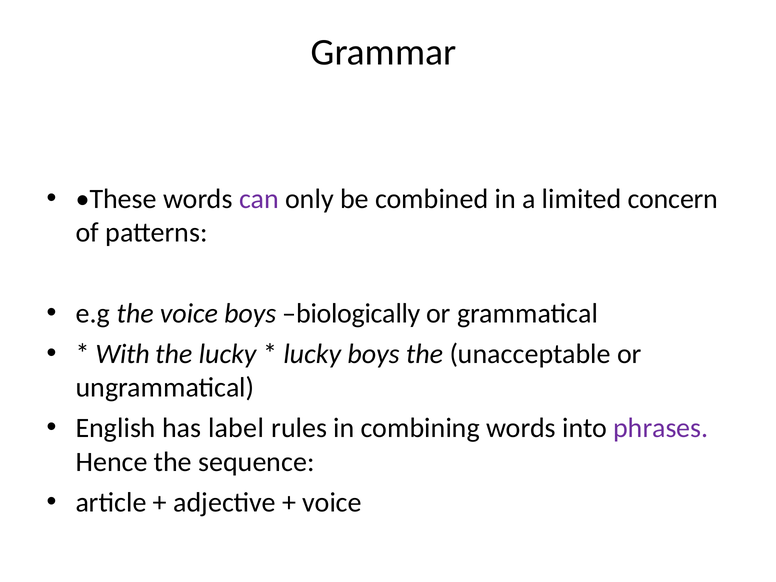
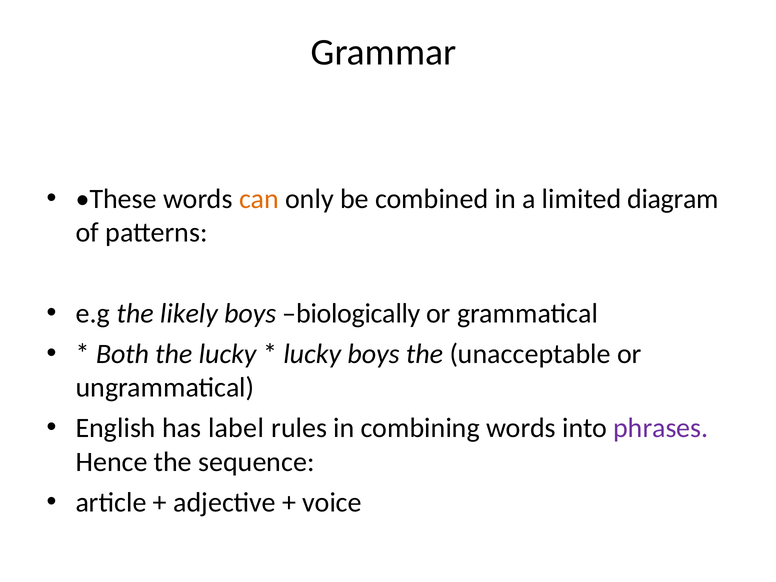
can colour: purple -> orange (259, 199)
concern: concern -> diagram (673, 199)
the voice: voice -> likely (189, 314)
With: With -> Both (122, 354)
